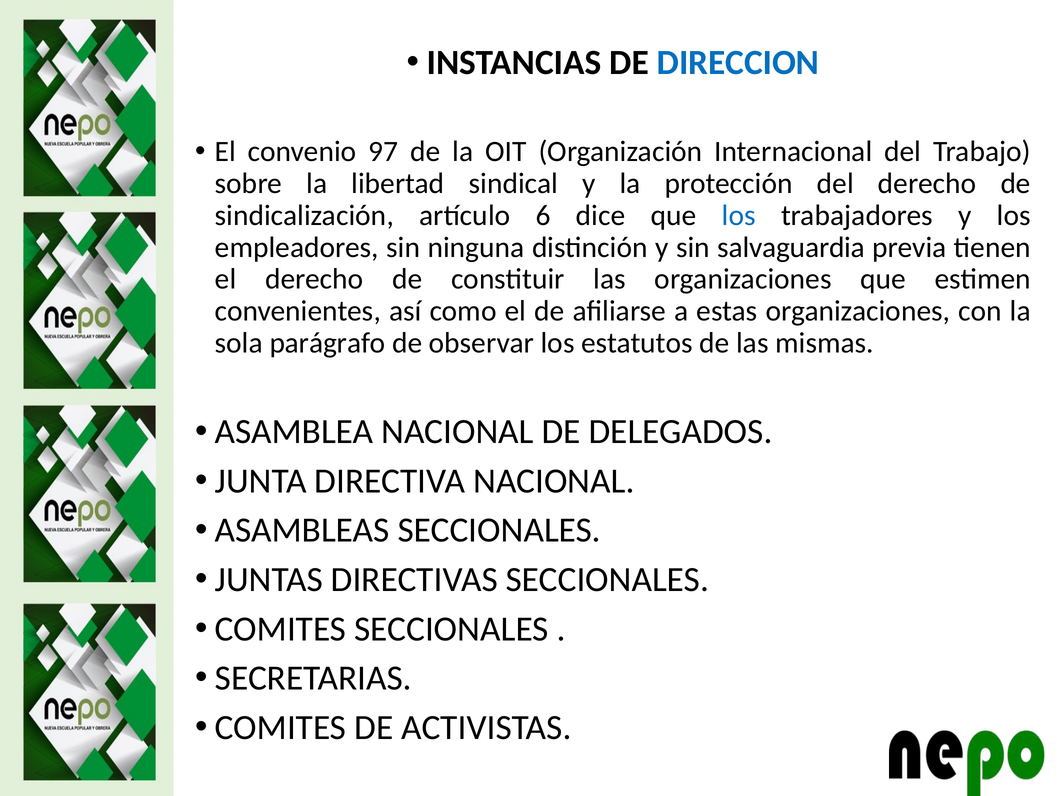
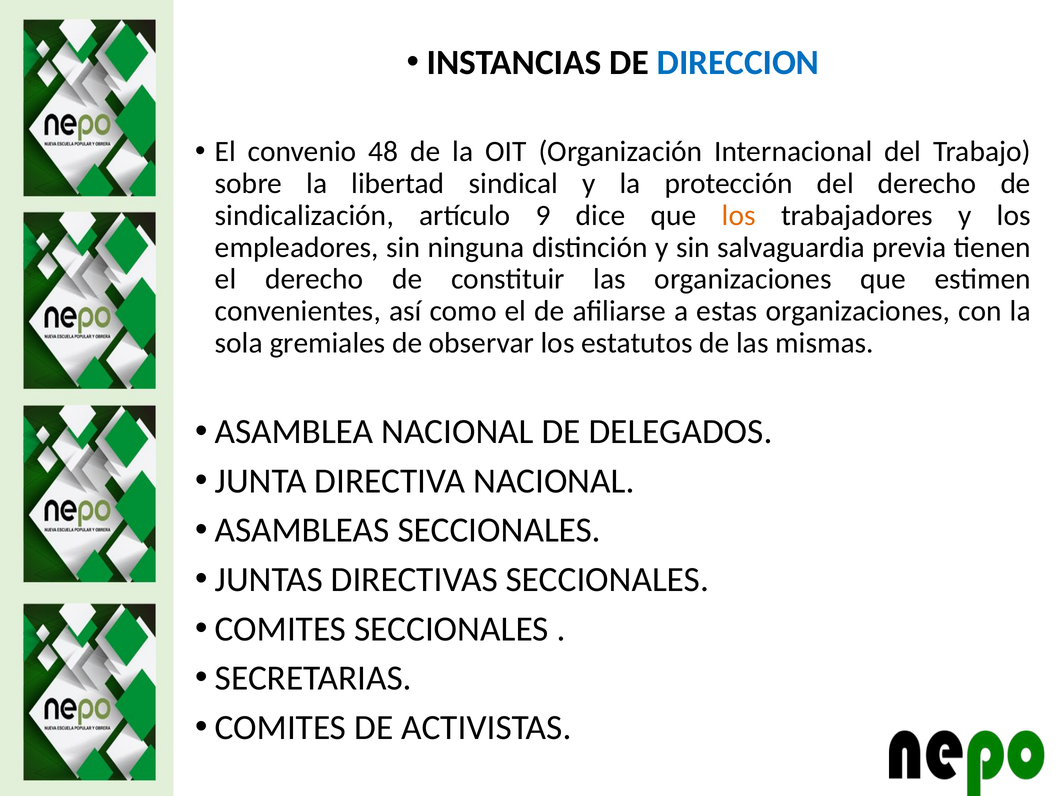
97: 97 -> 48 (383, 152)
6: 6 -> 9 (543, 215)
los colour: blue -> orange (739, 215)
parágrafo: parágrafo -> gremiales (327, 343)
